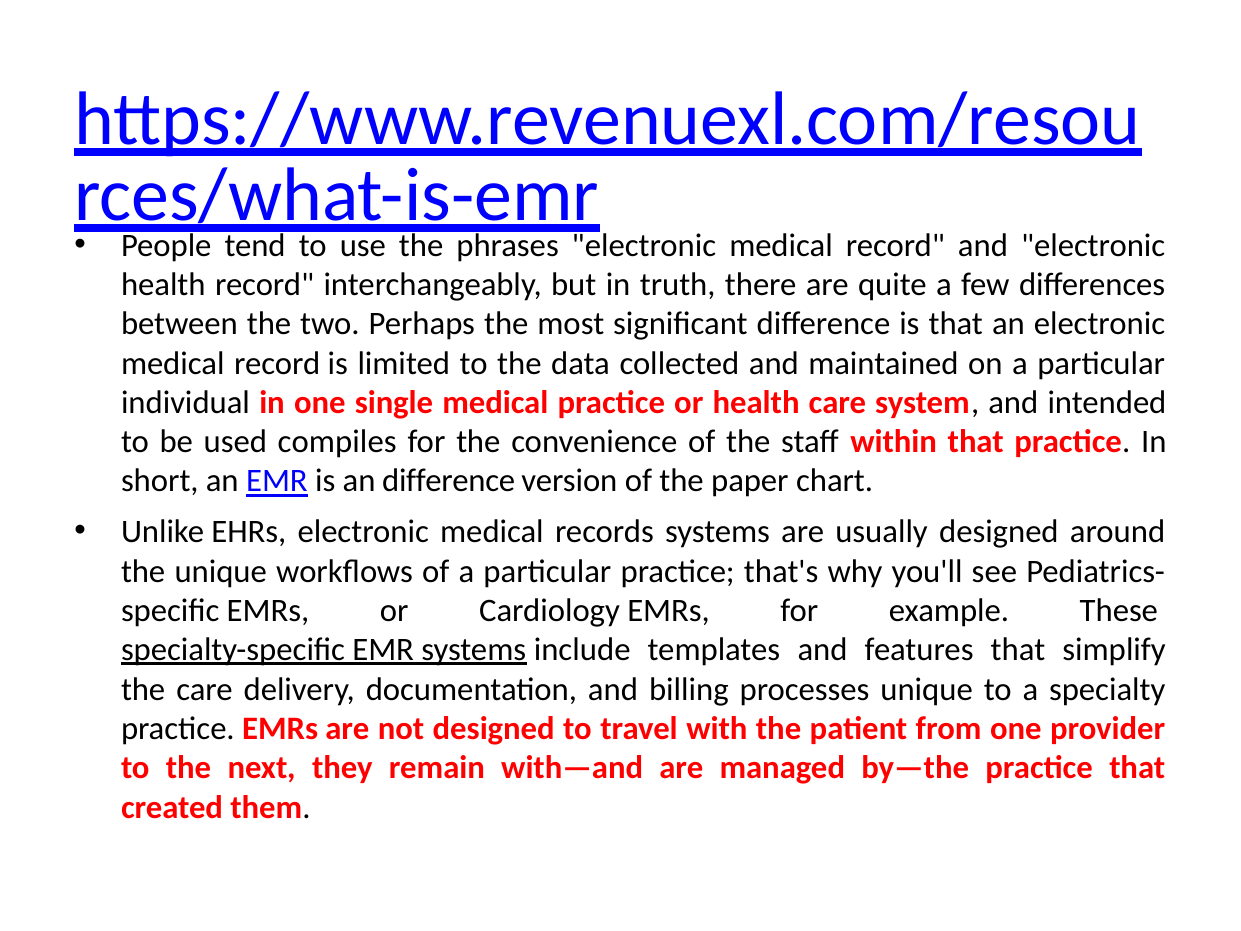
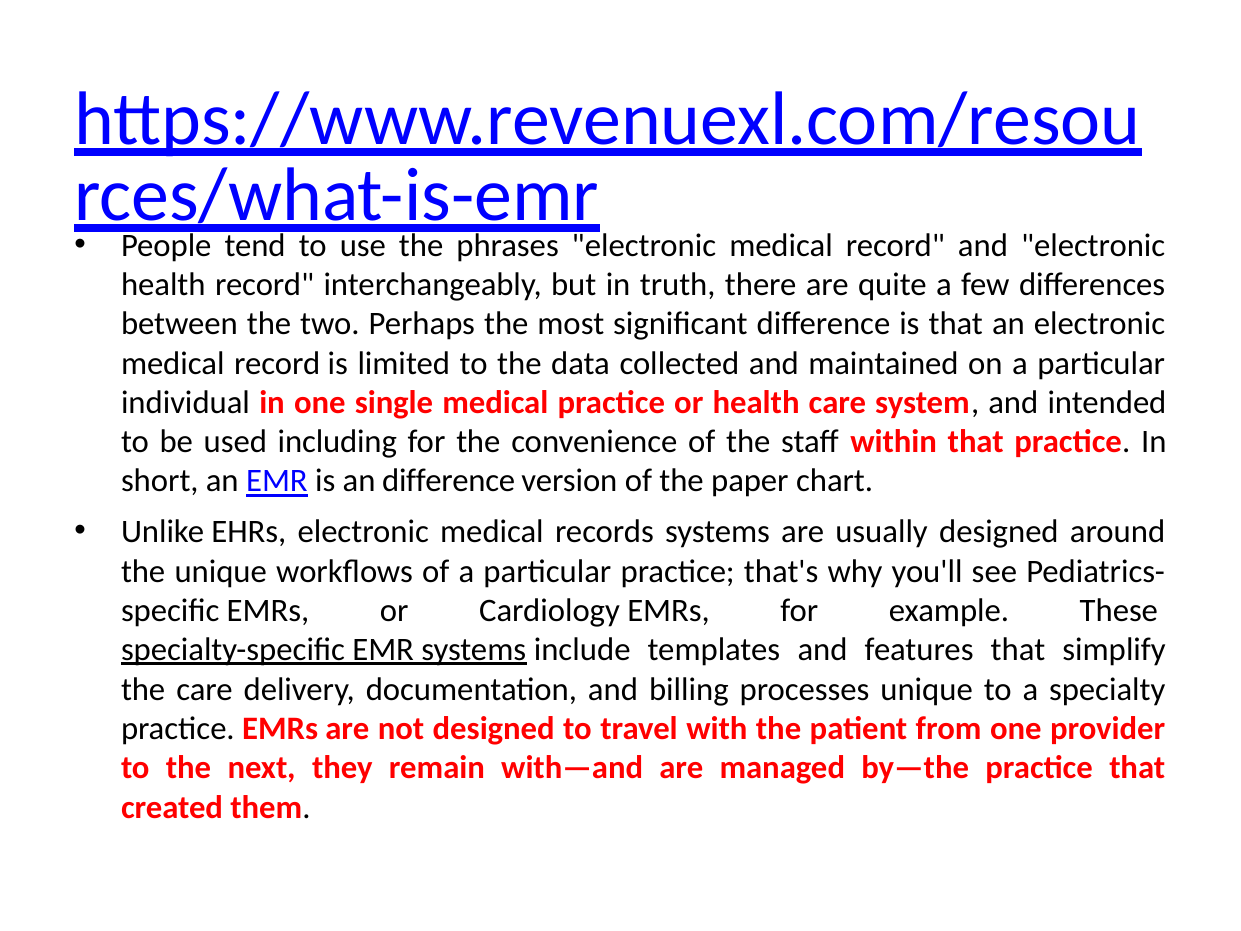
compiles: compiles -> including (337, 442)
